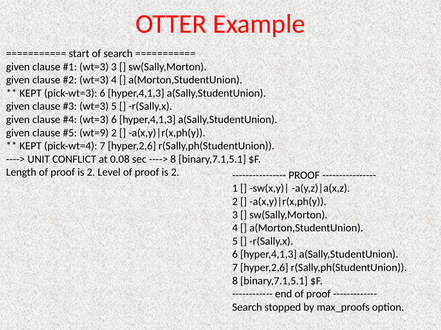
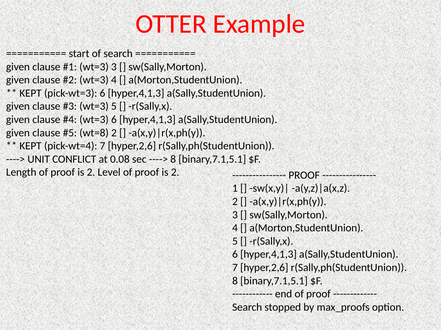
wt=9: wt=9 -> wt=8 (94, 133)
